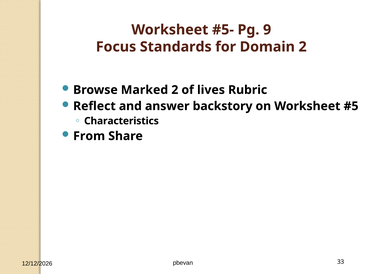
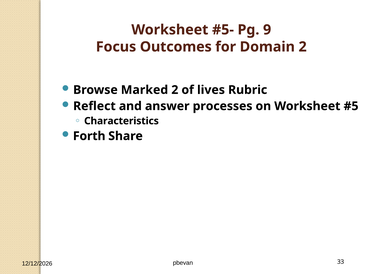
Standards: Standards -> Outcomes (176, 47)
backstory: backstory -> processes (223, 106)
From: From -> Forth (89, 136)
